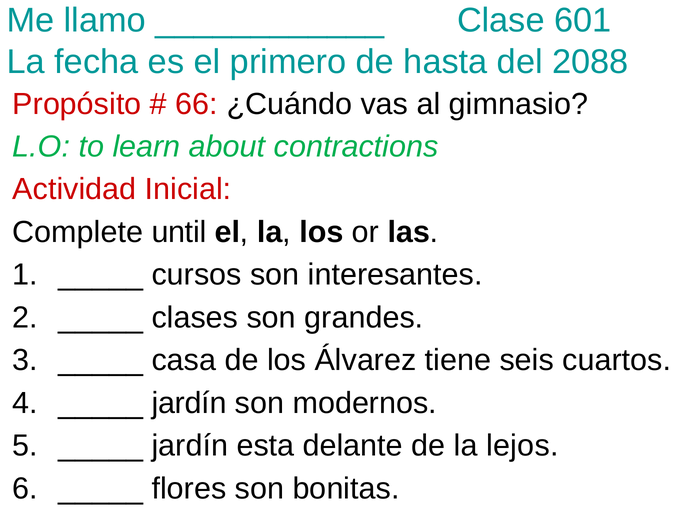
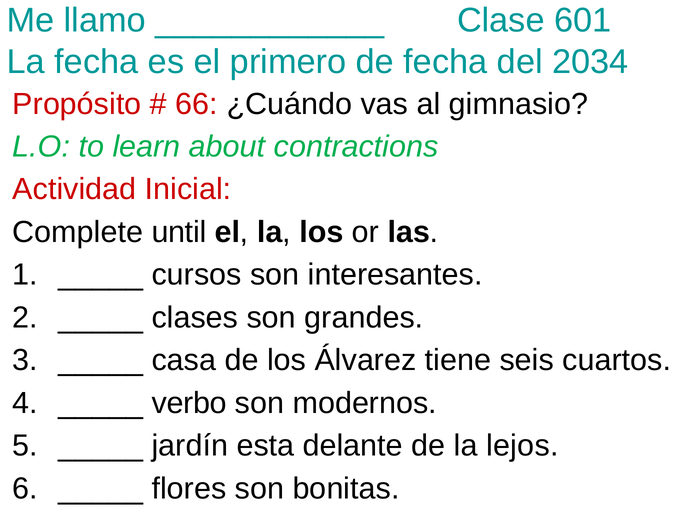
de hasta: hasta -> fecha (445, 62)
2088: 2088 -> 2034 (590, 62)
jardín: jardín -> verbo (189, 403)
